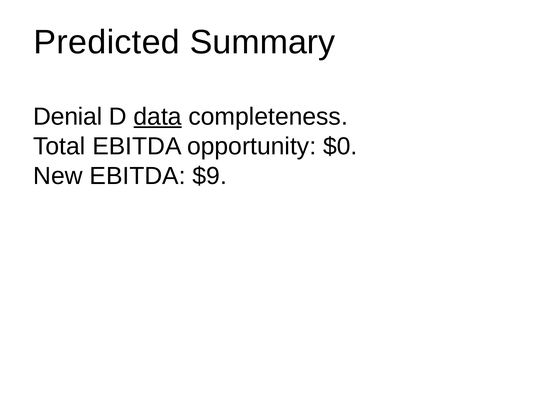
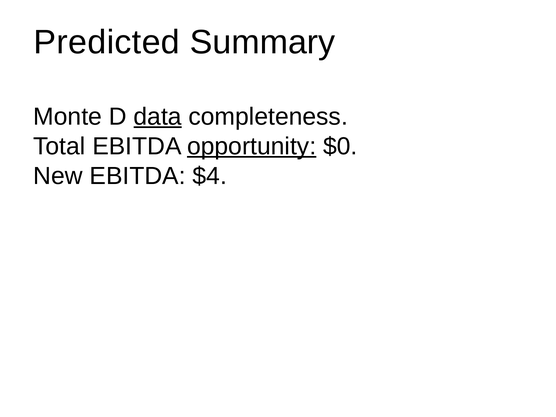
Denial: Denial -> Monte (68, 117)
opportunity underline: none -> present (252, 146)
$9: $9 -> $4 (210, 176)
